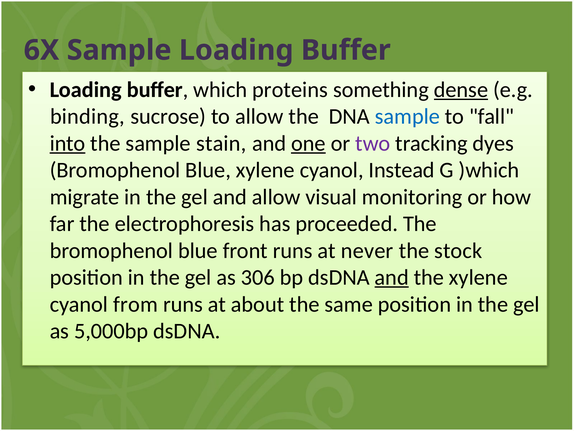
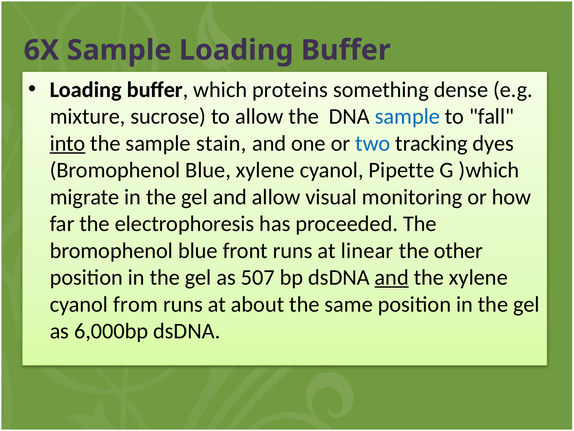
dense underline: present -> none (461, 90)
binding: binding -> mixture (88, 116)
one underline: present -> none (308, 143)
two colour: purple -> blue (373, 143)
Instead: Instead -> Pipette (402, 170)
never: never -> linear (367, 250)
stock: stock -> other (458, 250)
306: 306 -> 507 (258, 277)
5,000bp: 5,000bp -> 6,000bp (111, 331)
